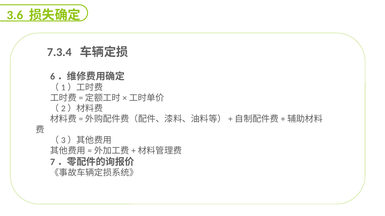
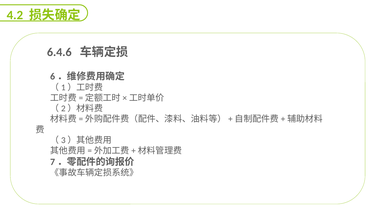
3.6: 3.6 -> 4.2 (15, 15)
7.3.4: 7.3.4 -> 6.4.6 (59, 52)
